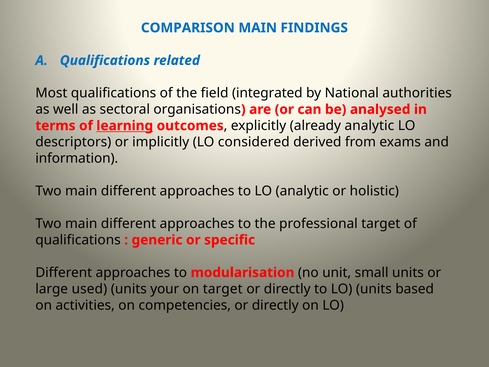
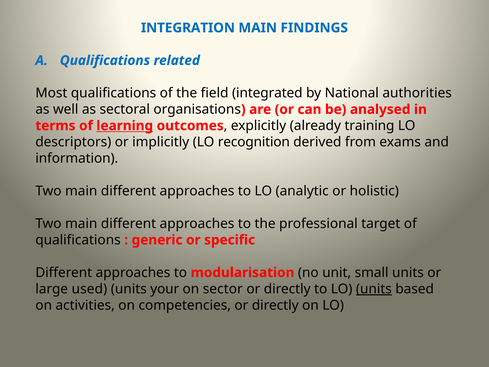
COMPARISON: COMPARISON -> INTEGRATION (188, 28)
already analytic: analytic -> training (369, 126)
considered: considered -> recognition (254, 142)
on target: target -> sector (223, 289)
units underline: none -> present (374, 289)
